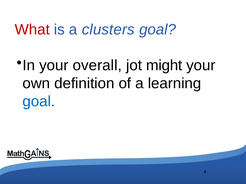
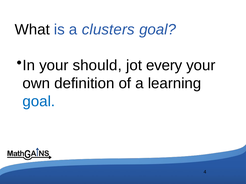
What colour: red -> black (32, 30)
overall: overall -> should (97, 66)
might: might -> every (164, 66)
